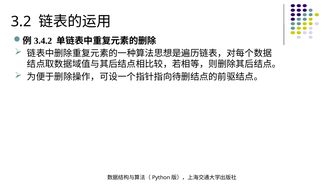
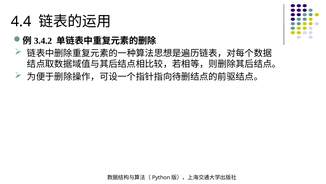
3.2: 3.2 -> 4.4 (21, 21)
